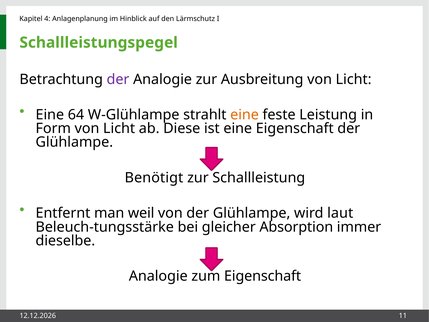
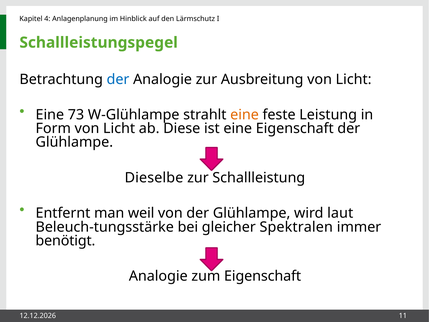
der colour: purple -> blue (118, 79)
64: 64 -> 73 (76, 115)
Benötigt: Benötigt -> Dieselbe (154, 178)
Absorption: Absorption -> Spektralen (296, 227)
dieselbe: dieselbe -> benötigt (65, 241)
